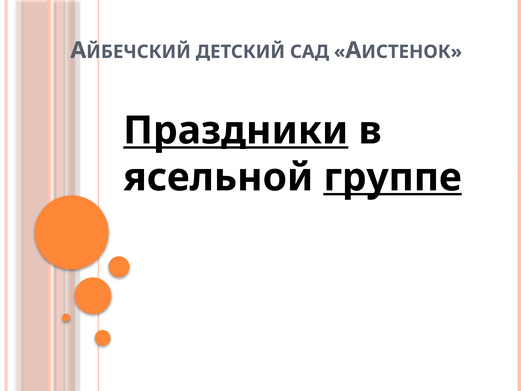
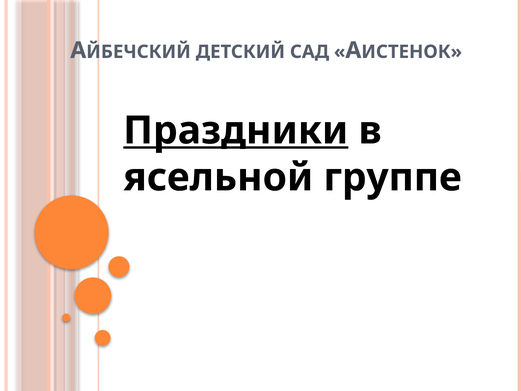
группе underline: present -> none (393, 177)
